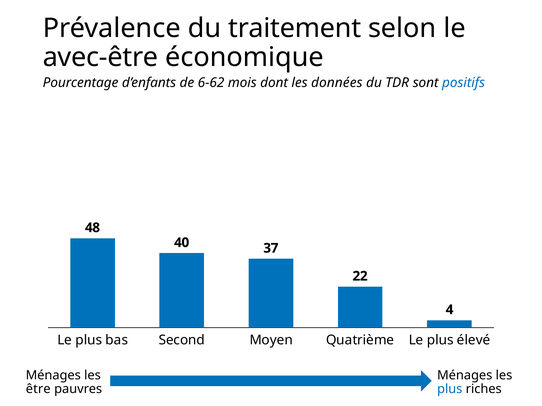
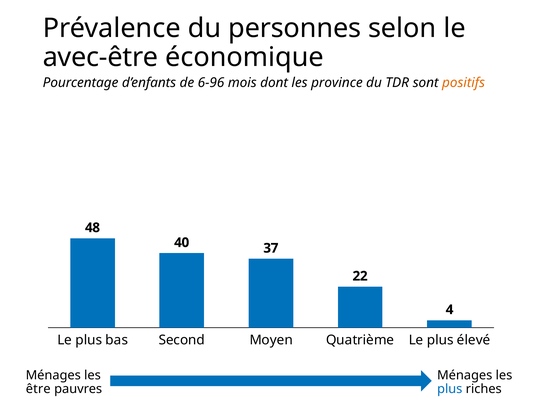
traitement: traitement -> personnes (295, 28)
6-62: 6-62 -> 6-96 (211, 83)
données: données -> province (337, 83)
positifs colour: blue -> orange (464, 83)
